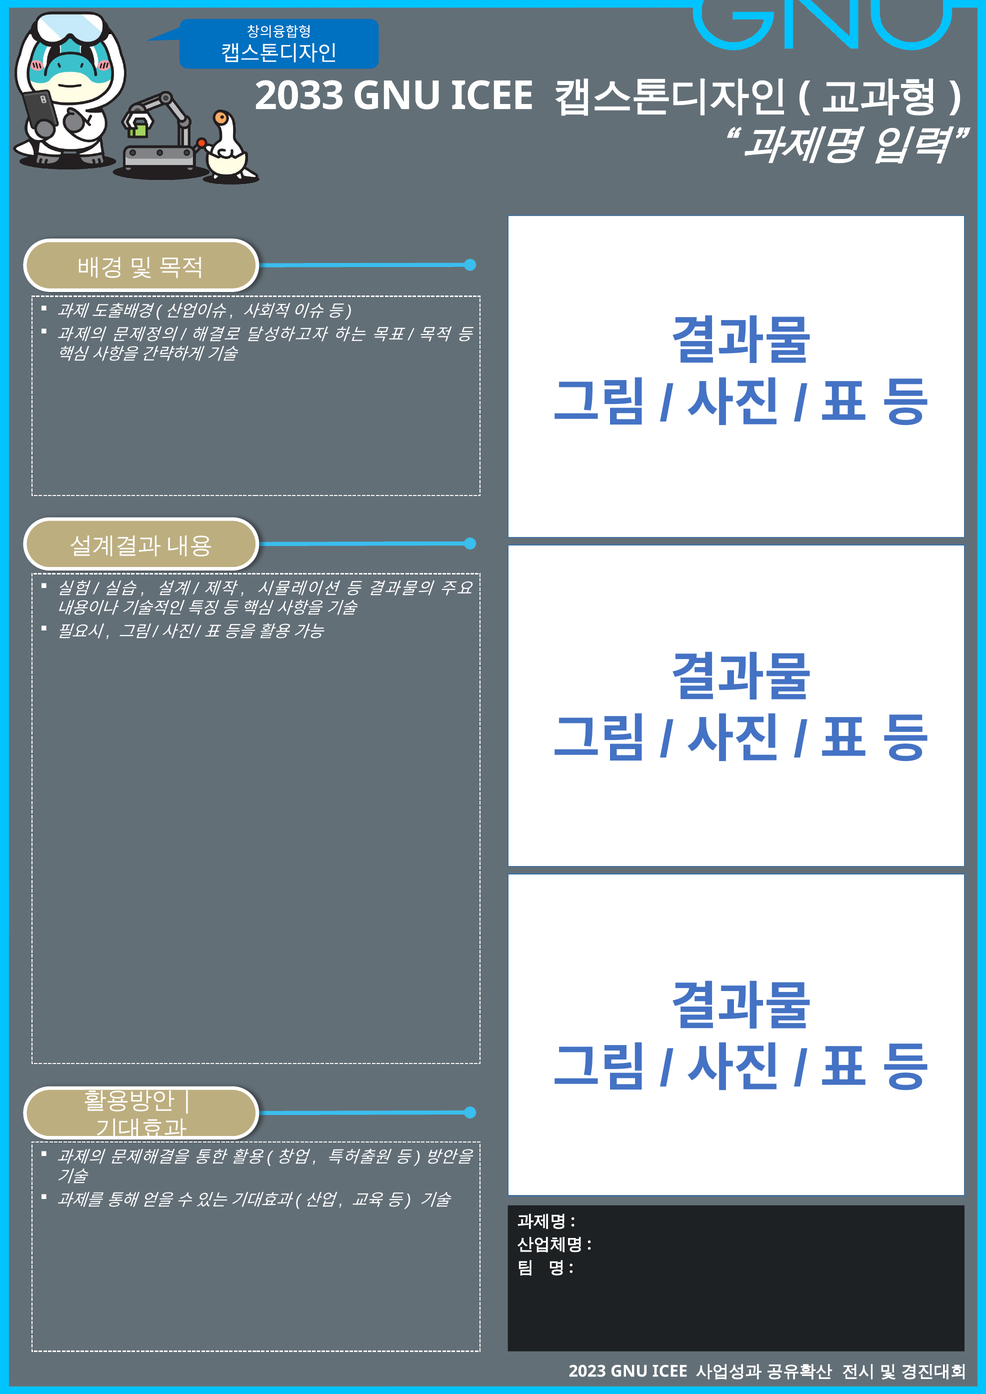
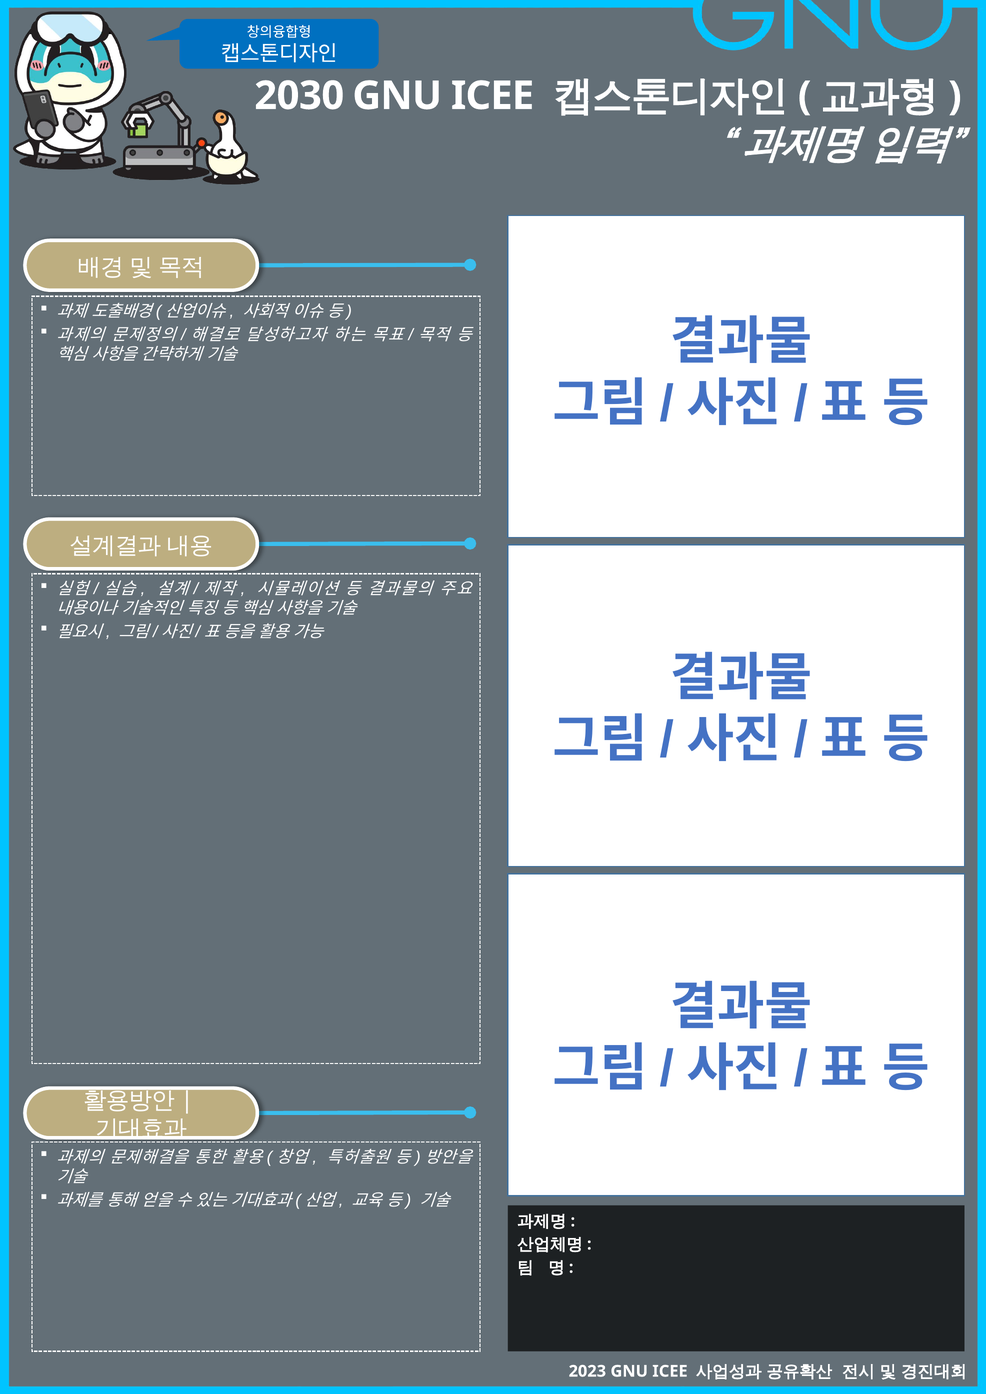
2033: 2033 -> 2030 (299, 96)
